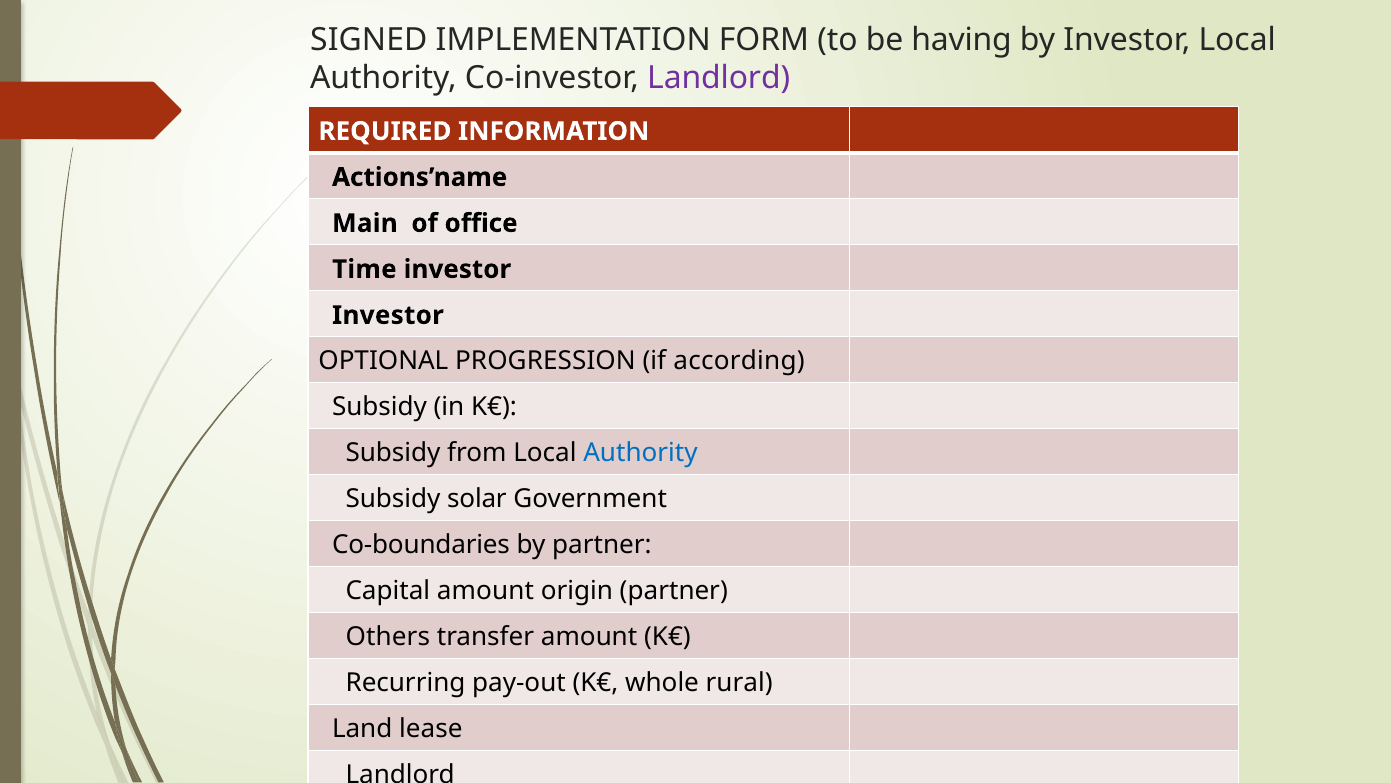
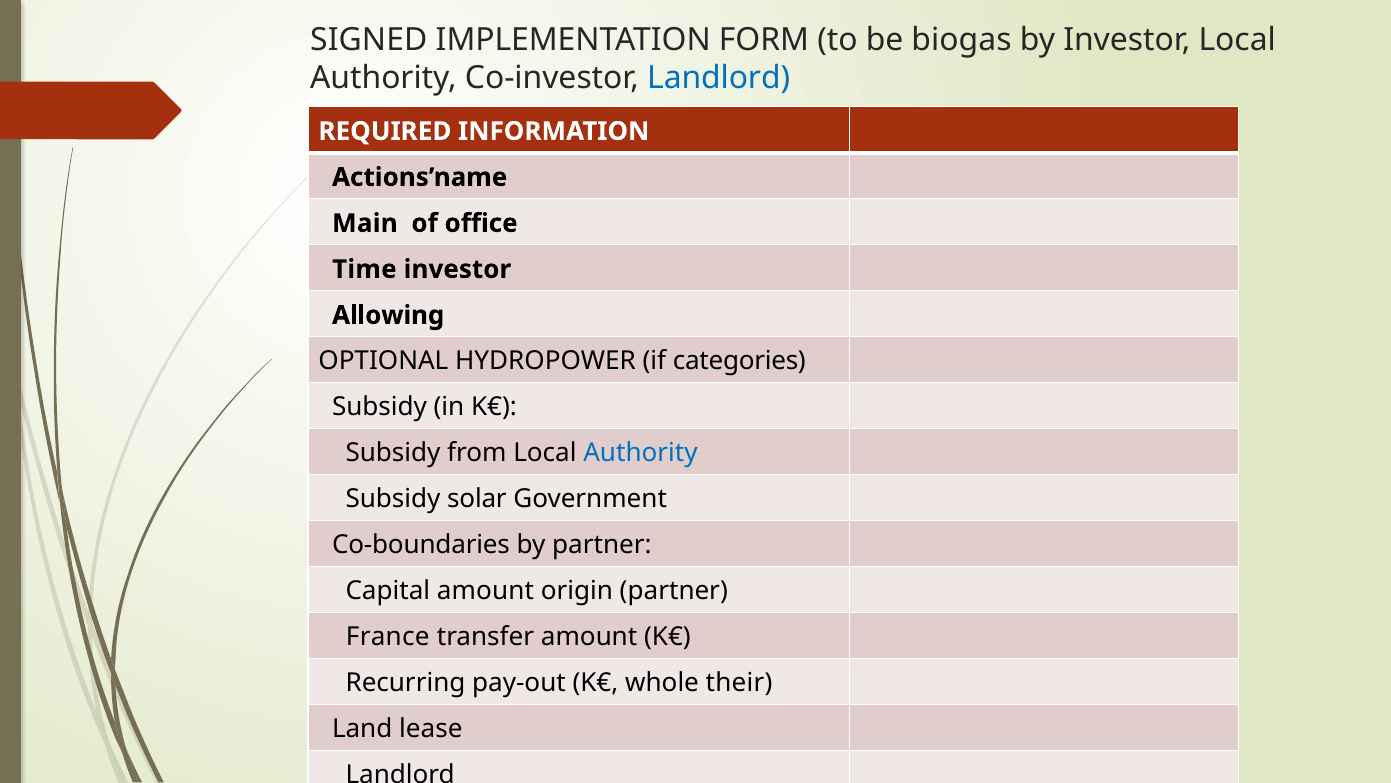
having: having -> biogas (962, 40)
Landlord colour: purple -> blue (719, 78)
Investor: Investor -> Allowing (388, 315)
PROGRESSION: PROGRESSION -> HYDROPOWER (545, 361)
according: according -> categories (739, 361)
Others: Others -> France (388, 637)
rural: rural -> their (739, 683)
